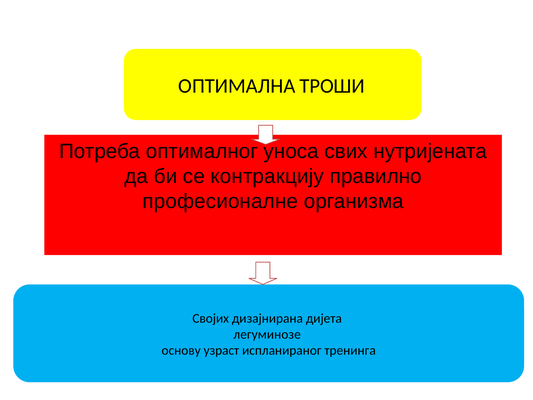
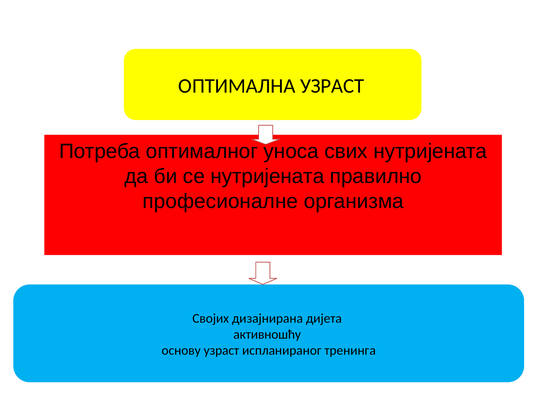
ОПТИМАЛНА ТРОШИ: ТРОШИ -> УЗРАСТ (332, 86)
се контракцију: контракцију -> нутријената (267, 176)
легуминозе: легуминозе -> активношћу (267, 334)
